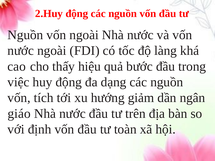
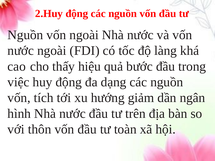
giáo: giáo -> hình (19, 114)
định: định -> thôn (40, 129)
